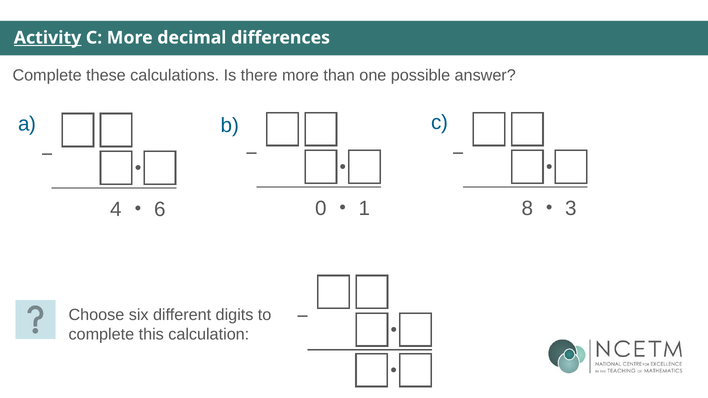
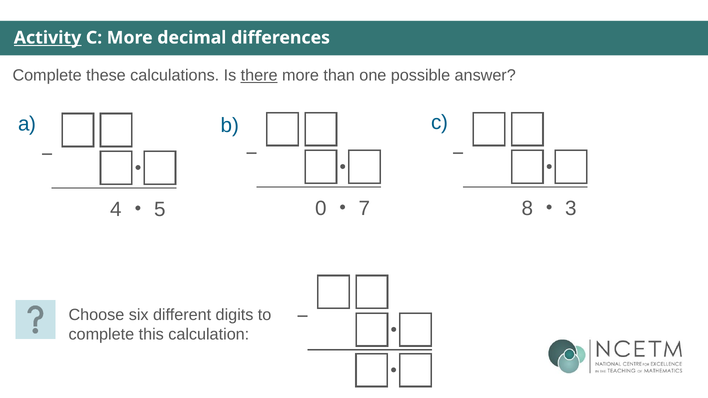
there underline: none -> present (259, 76)
1: 1 -> 7 (364, 209)
6: 6 -> 5 (160, 210)
